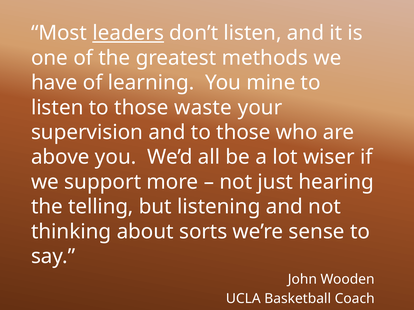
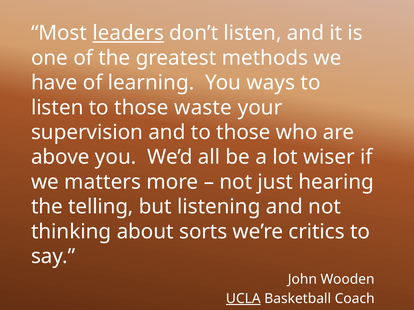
mine: mine -> ways (271, 83)
support: support -> matters (103, 182)
sense: sense -> critics (317, 232)
UCLA underline: none -> present (243, 299)
